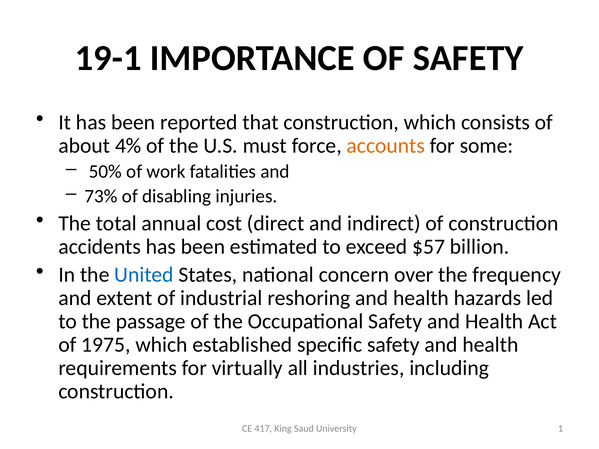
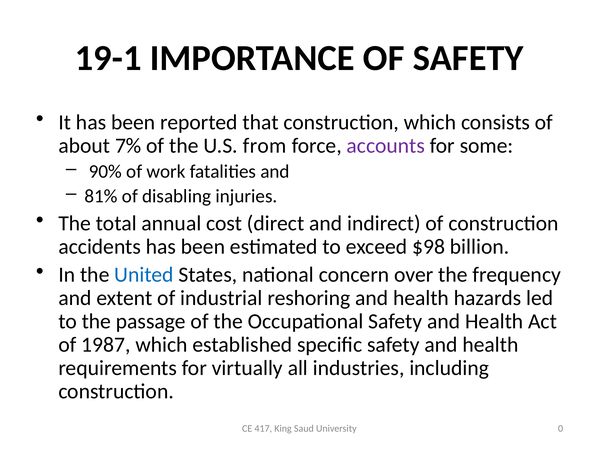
4%: 4% -> 7% (128, 146)
must: must -> from (265, 146)
accounts colour: orange -> purple (386, 146)
50%: 50% -> 90% (105, 172)
73%: 73% -> 81% (101, 196)
$57: $57 -> $98 (429, 247)
1975: 1975 -> 1987 (106, 345)
1: 1 -> 0 (561, 429)
